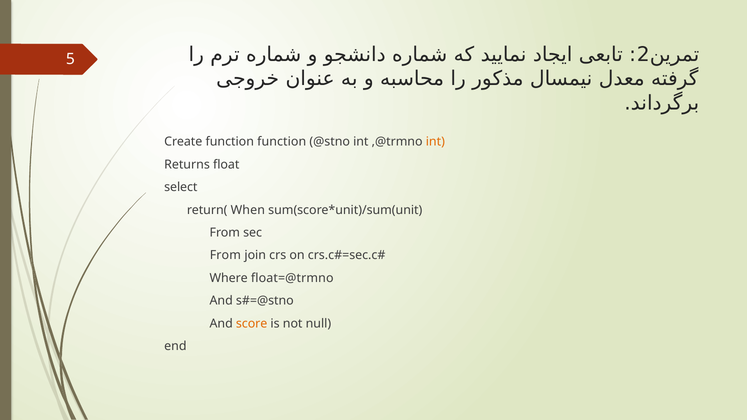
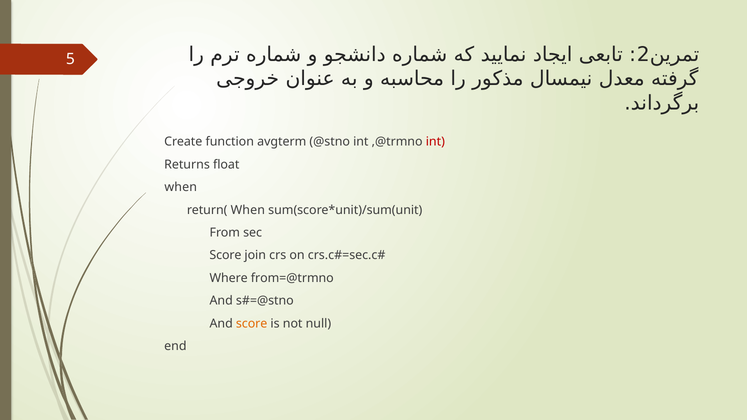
function function: function -> avgterm (282, 142)
int colour: orange -> red (435, 142)
select: select -> when (181, 187)
From: From -> Score (225, 255)
float=@trmno: float=@trmno -> from=@trmno (292, 278)
